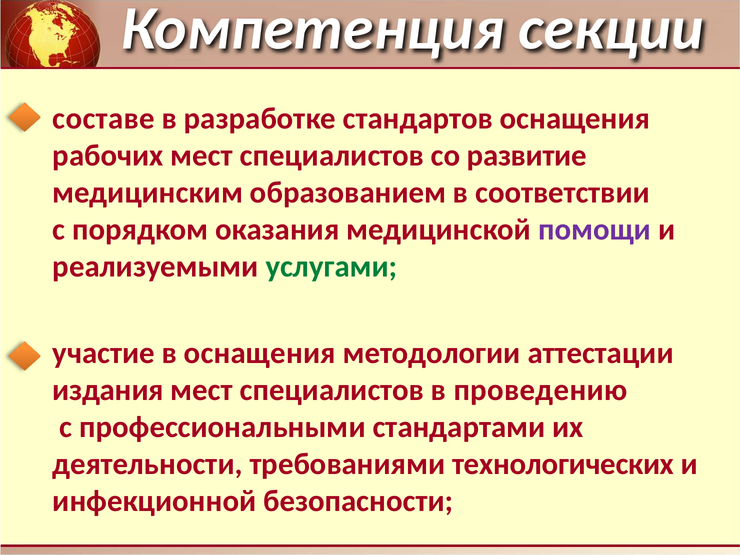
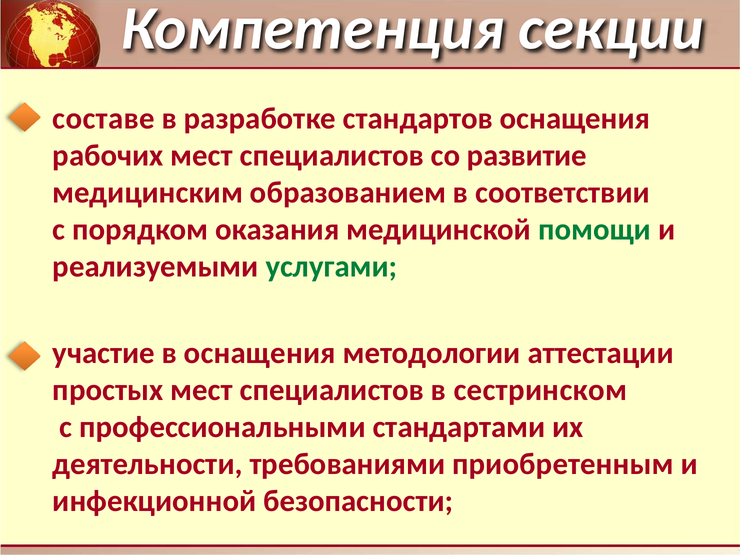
помощи colour: purple -> green (595, 230)
издания: издания -> простых (108, 390)
проведению: проведению -> сестринском (540, 390)
технологических: технологических -> приобретенным (563, 464)
